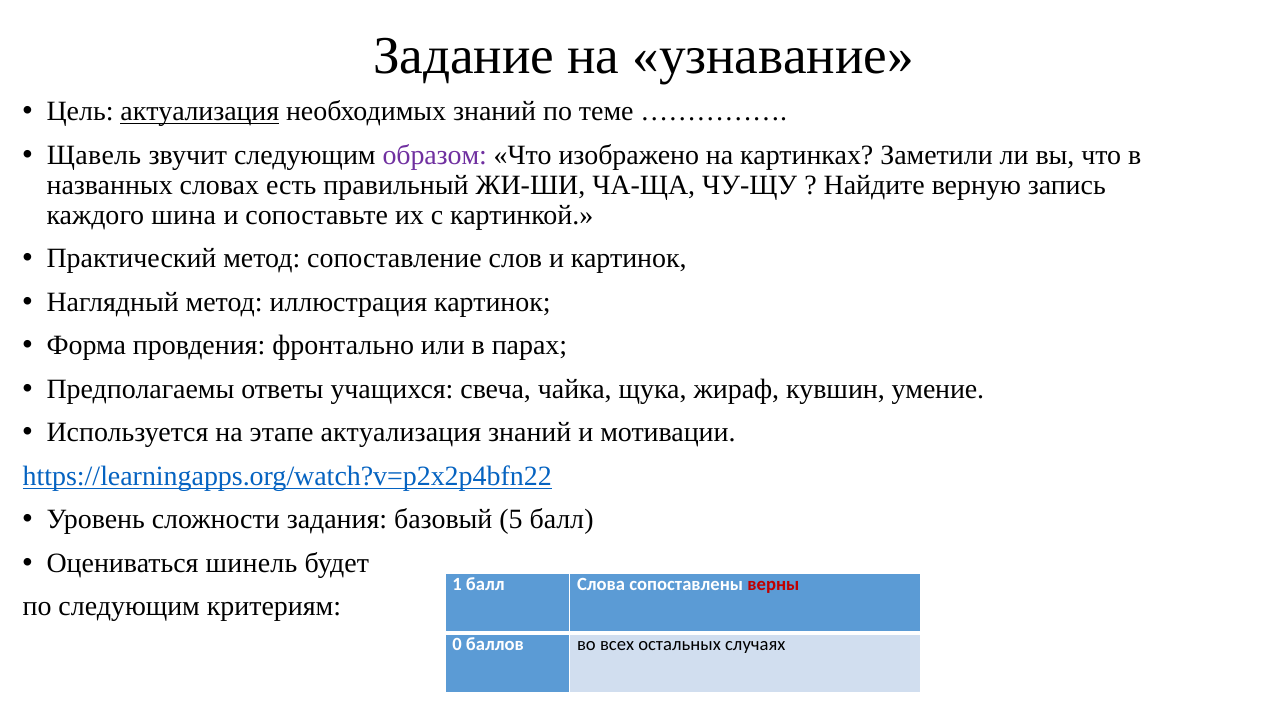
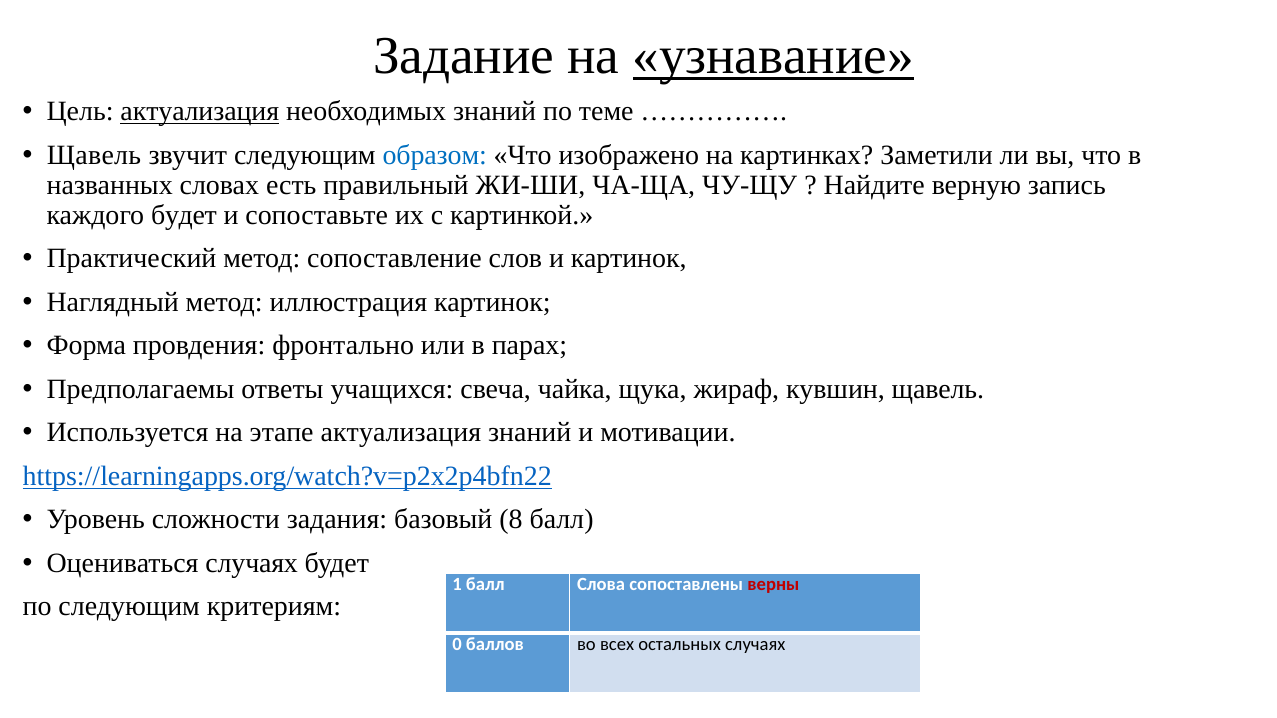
узнавание underline: none -> present (773, 56)
образом colour: purple -> blue (435, 155)
каждого шина: шина -> будет (184, 215)
кувшин умение: умение -> щавель (938, 389)
5: 5 -> 8 (511, 520)
Оцениваться шинель: шинель -> случаях (252, 563)
